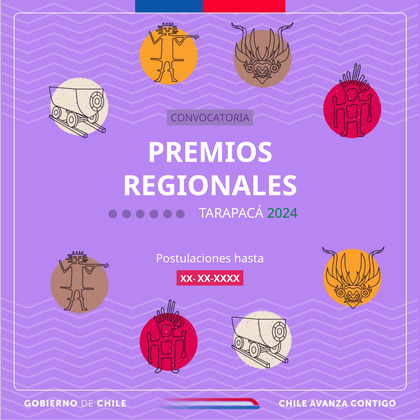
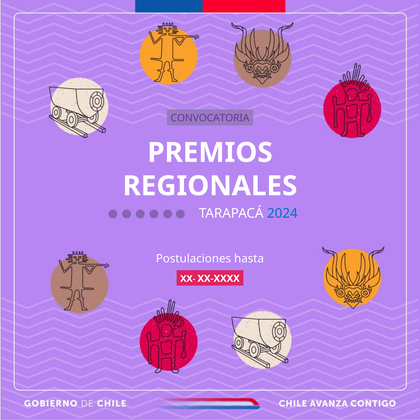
2024 colour: green -> blue (282, 213)
